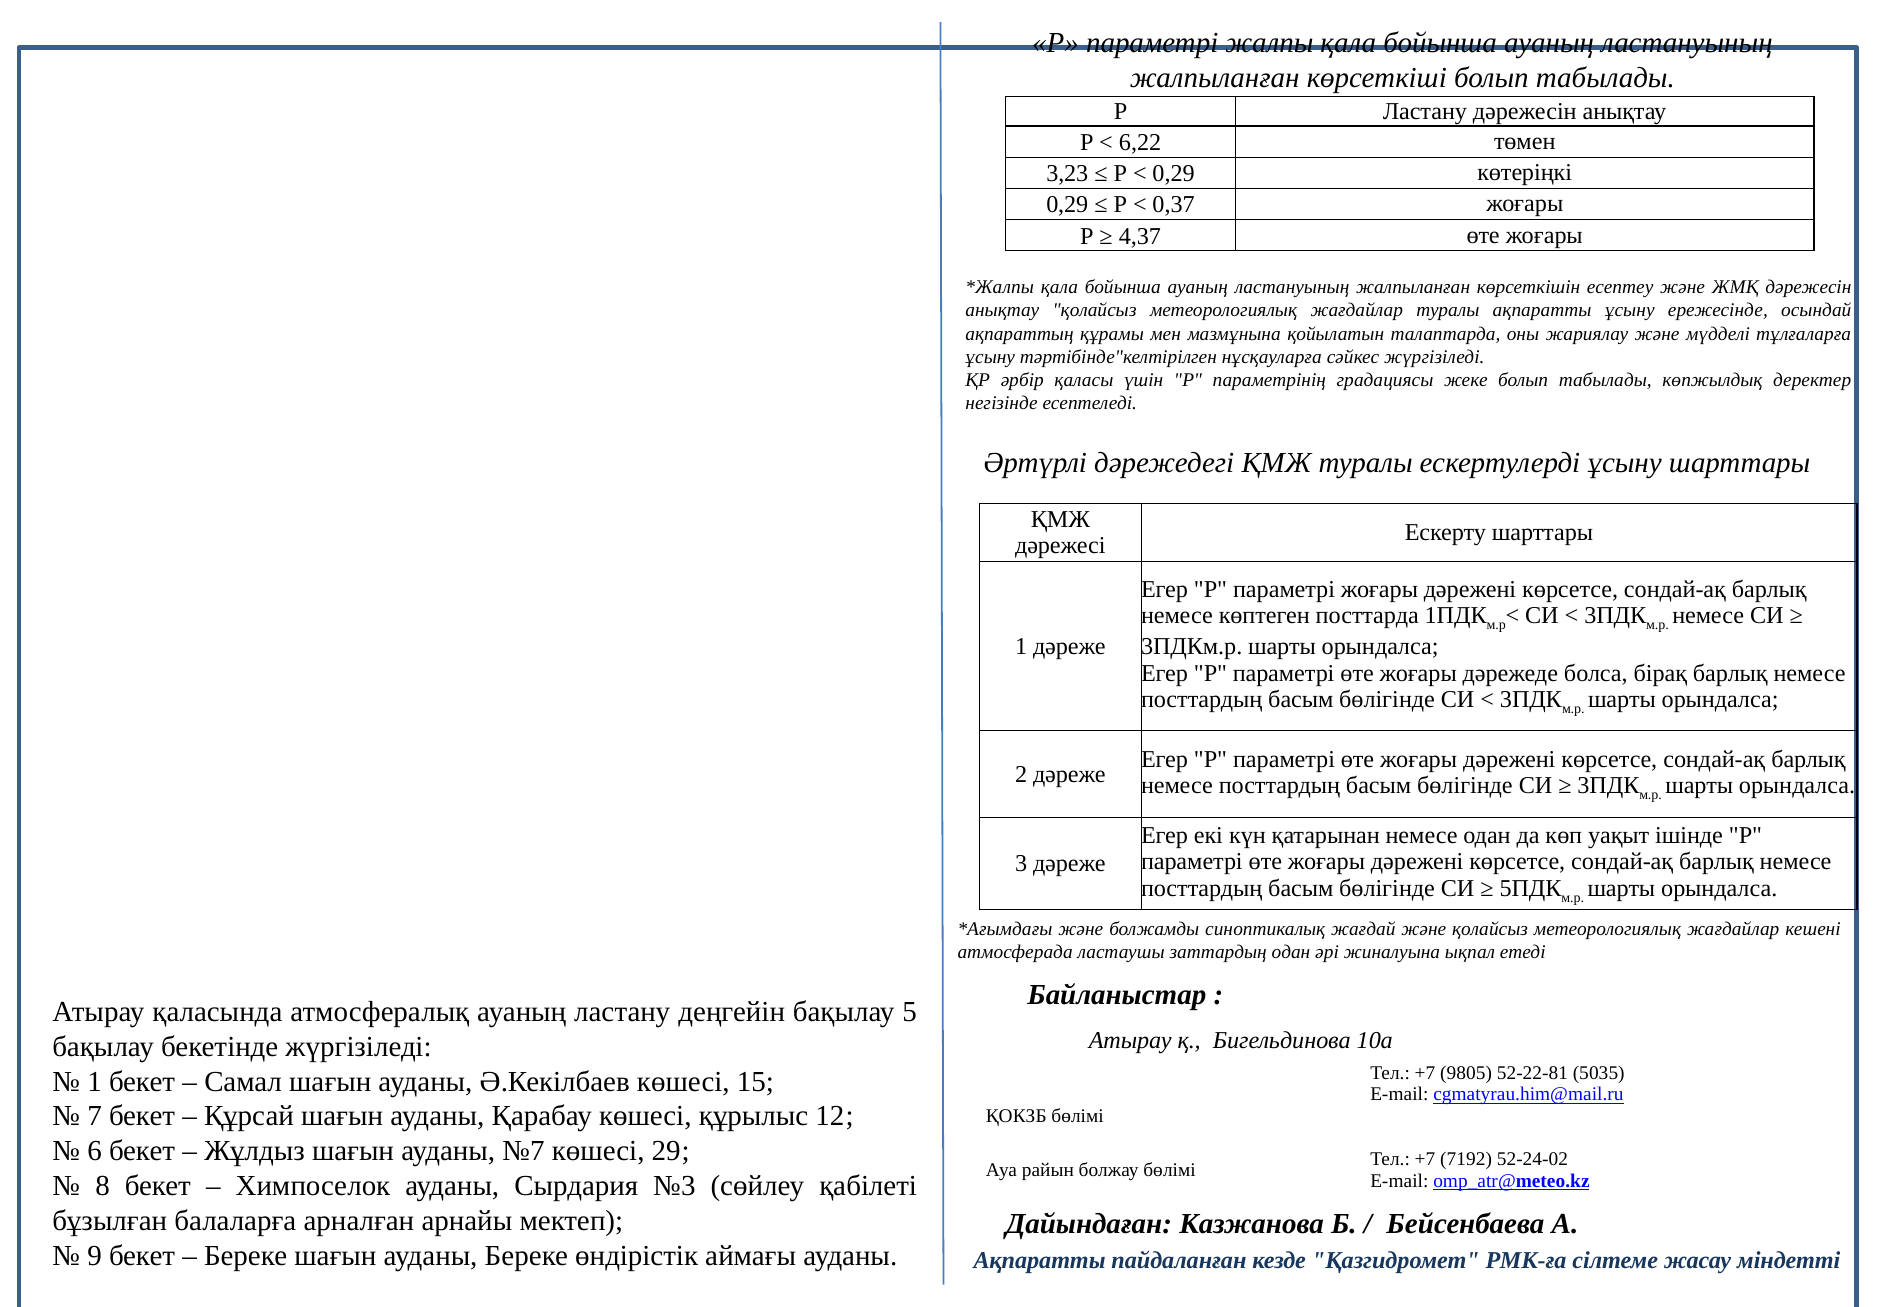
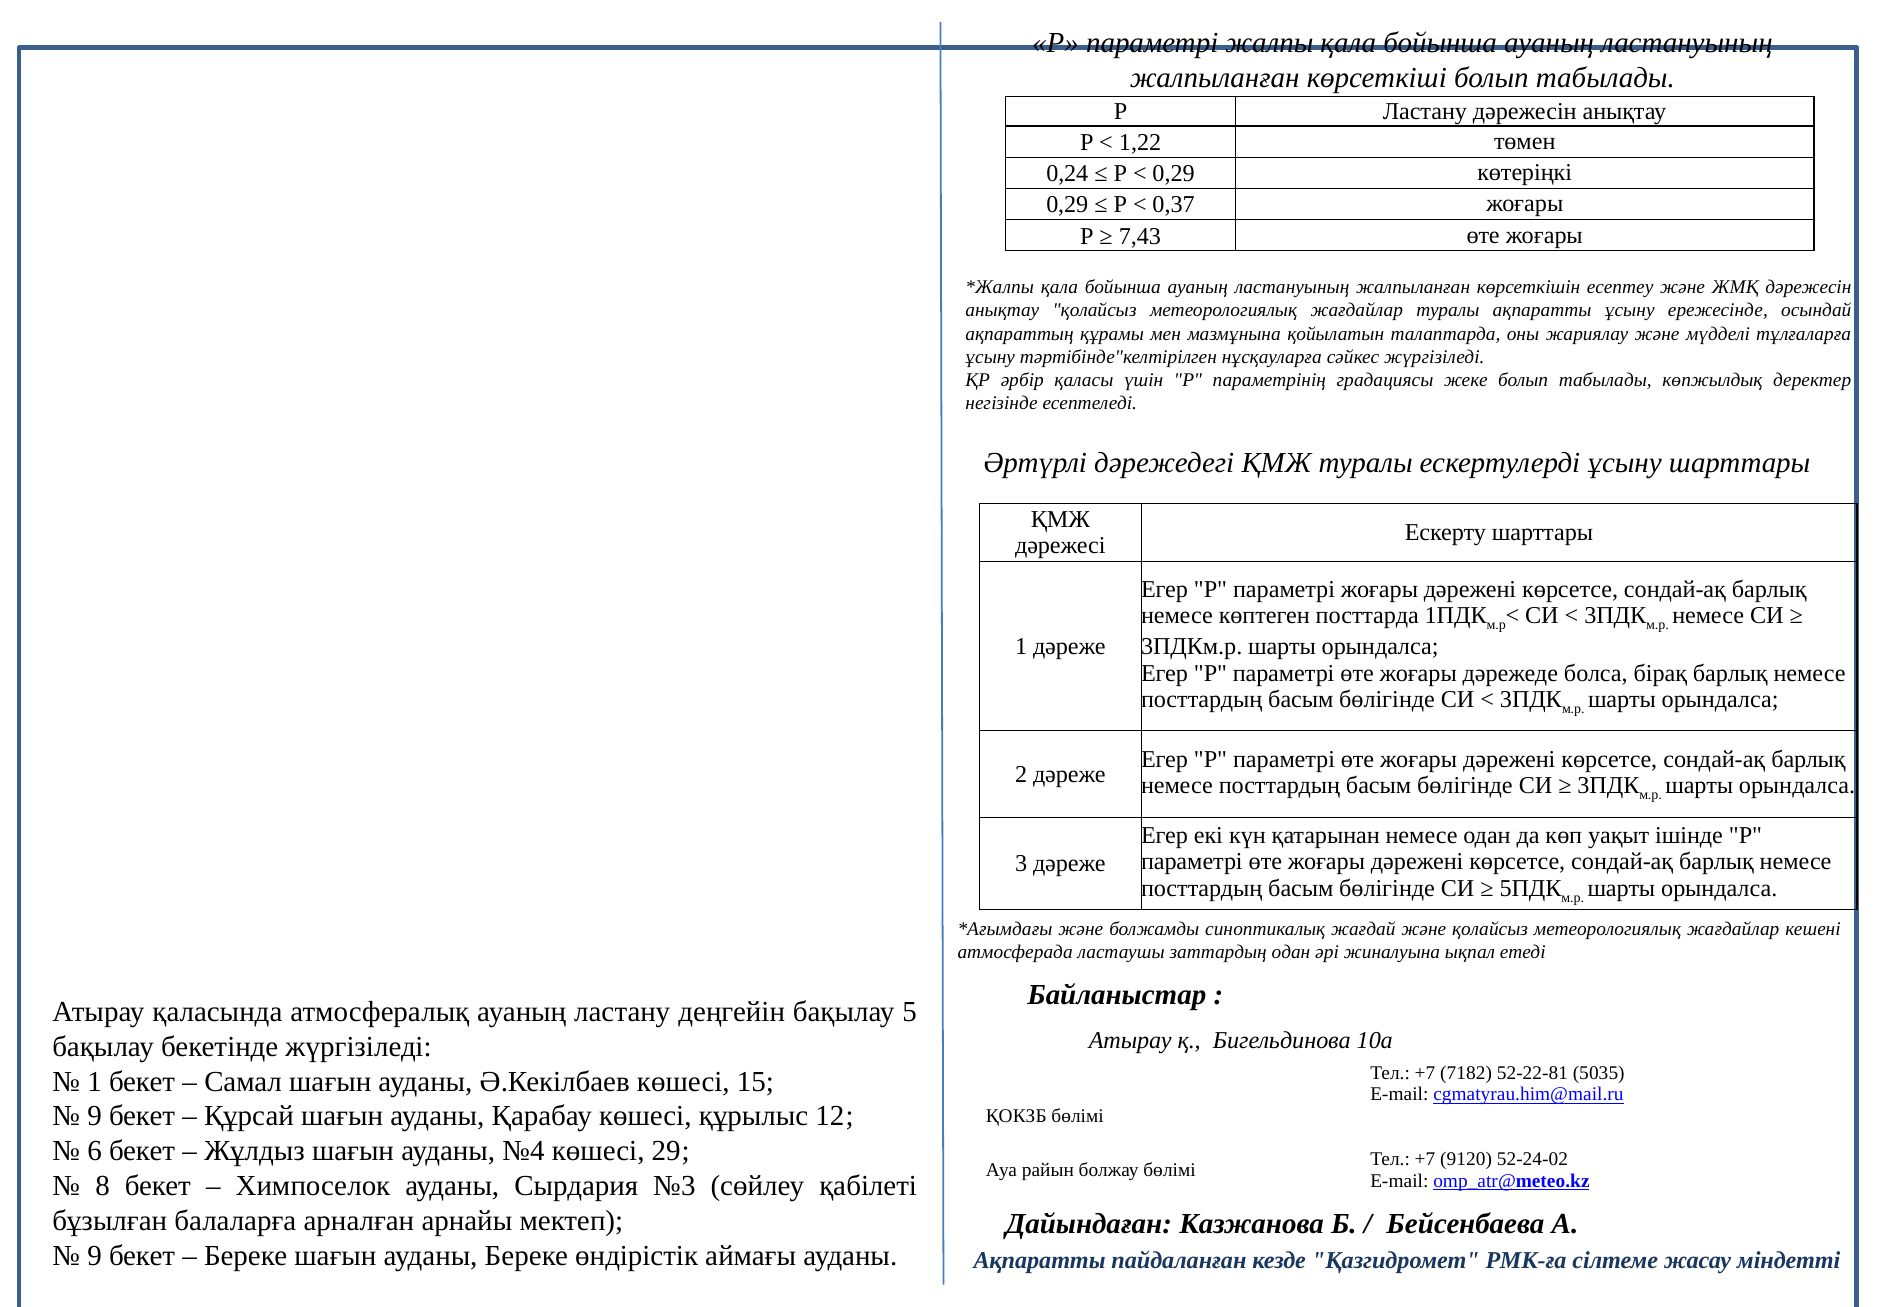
6,22: 6,22 -> 1,22 (1140, 143)
3,23: 3,23 -> 0,24 (1067, 174)
4,37: 4,37 -> 7,43 (1140, 236)
9805: 9805 -> 7182 (1466, 1073)
7: 7 -> 9 (95, 1116)
№7: №7 -> №4 (524, 1151)
7192: 7192 -> 9120 (1466, 1159)
